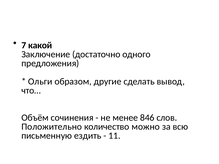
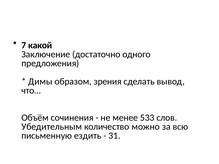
Ольги: Ольги -> Димы (40, 82)
другие: другие -> зрения (108, 82)
846: 846 -> 533 (147, 118)
Положительно: Положительно -> Убедительным (52, 127)
11: 11 -> 31 (114, 136)
